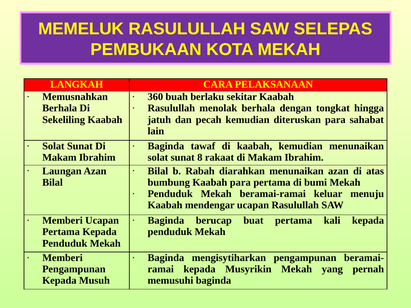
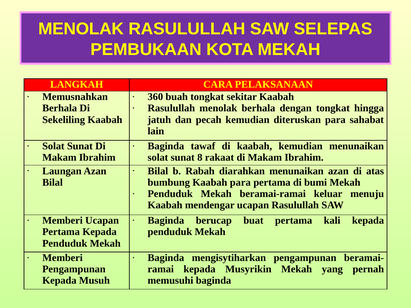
MEMELUK: MEMELUK -> MENOLAK (81, 29)
buah berlaku: berlaku -> tongkat (207, 97)
